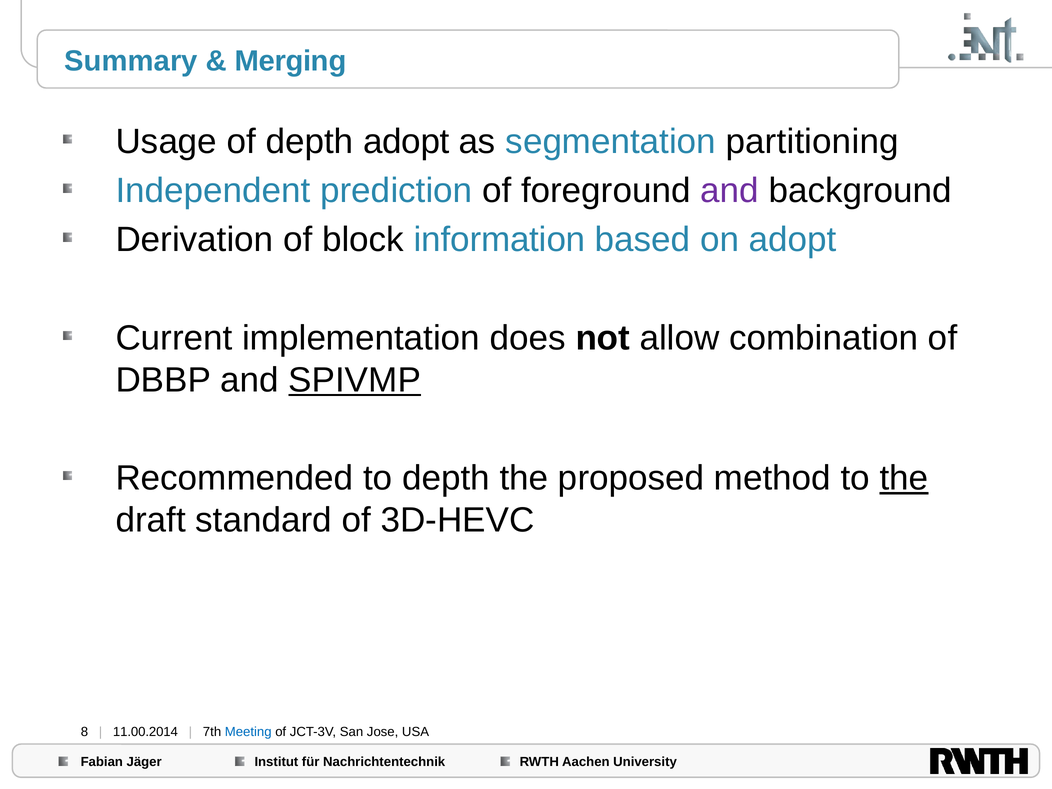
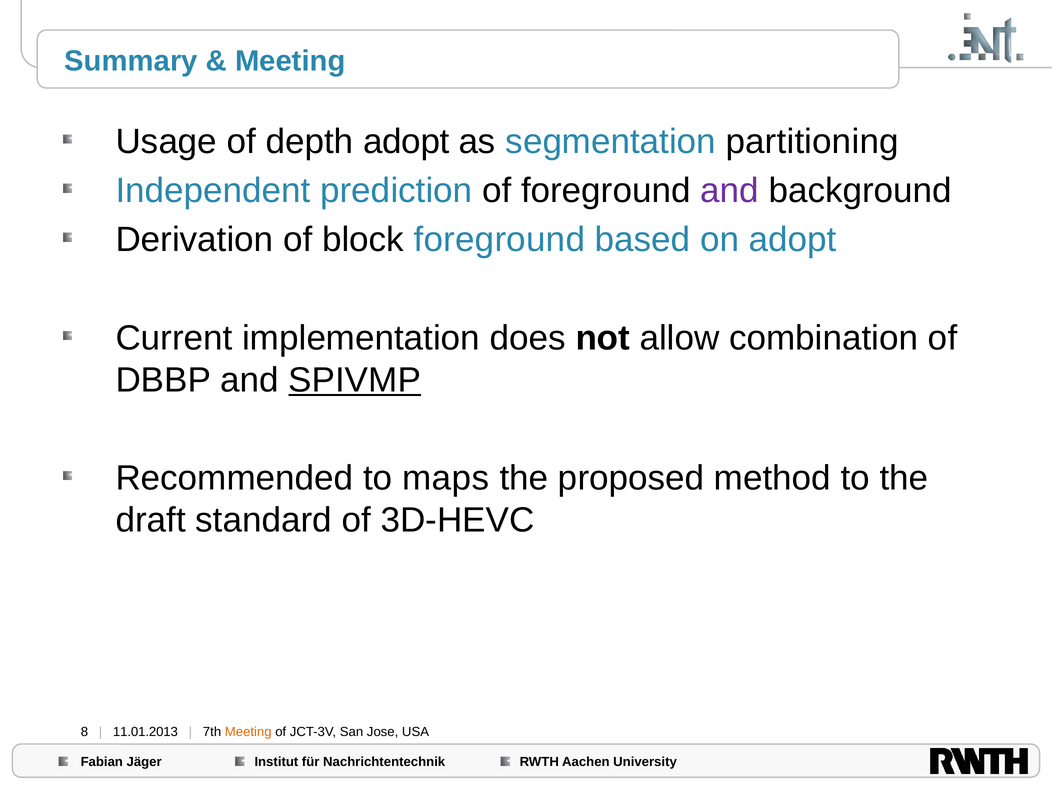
Merging: Merging -> Meeting (290, 61)
block information: information -> foreground (499, 240)
to depth: depth -> maps (446, 478)
the underline: present -> none (904, 478)
11.00.2014: 11.00.2014 -> 11.01.2013 (145, 732)
Meeting colour: blue -> orange (248, 732)
